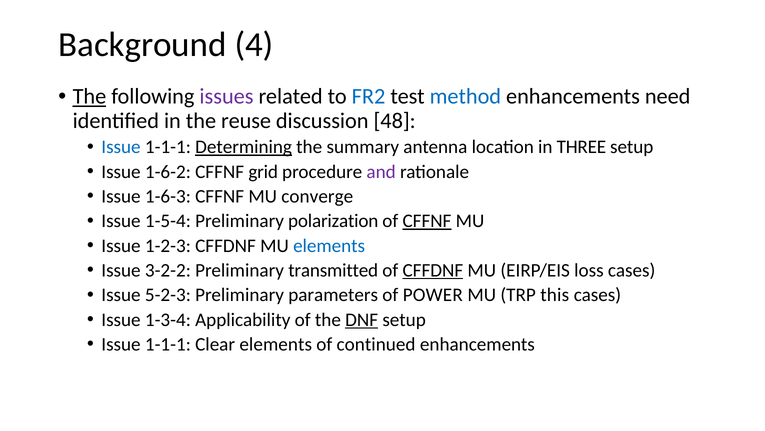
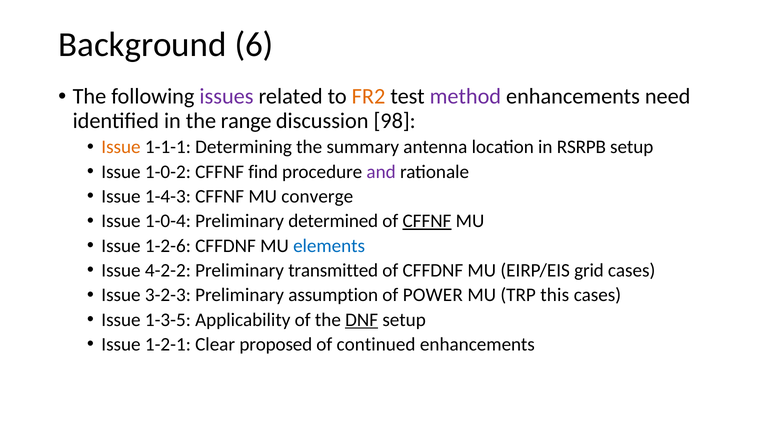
4: 4 -> 6 (254, 45)
The underline: present -> none (89, 96)
FR2 colour: blue -> orange (369, 96)
method colour: blue -> purple (465, 96)
reuse: reuse -> range (246, 120)
48: 48 -> 98 (395, 120)
Issue colour: blue -> orange (121, 147)
Determining underline: present -> none (244, 147)
THREE: THREE -> RSRPB (581, 147)
1-6-2: 1-6-2 -> 1-0-2 (168, 171)
grid: grid -> find (263, 171)
1-6-3: 1-6-3 -> 1-4-3 (168, 196)
1-5-4: 1-5-4 -> 1-0-4 (168, 221)
polarization: polarization -> determined (333, 221)
1-2-3: 1-2-3 -> 1-2-6 (168, 245)
3-2-2: 3-2-2 -> 4-2-2 (168, 270)
CFFDNF underline: present -> none (433, 270)
loss: loss -> grid (589, 270)
5-2-3: 5-2-3 -> 3-2-3 (168, 295)
parameters: parameters -> assumption (333, 295)
1-3-4: 1-3-4 -> 1-3-5 (168, 319)
1-1-1: 1-1-1 -> 1-2-1 (168, 344)
Clear elements: elements -> proposed (276, 344)
